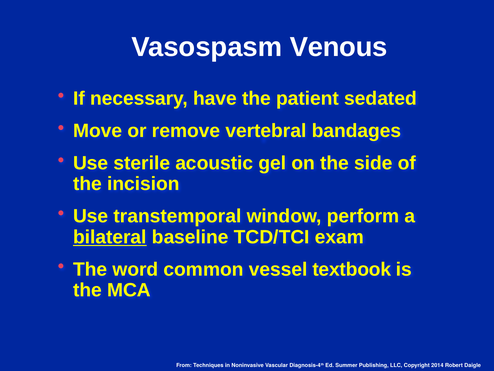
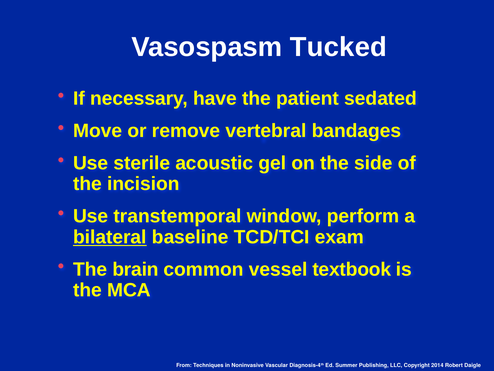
Venous: Venous -> Tucked (338, 47)
word: word -> brain (136, 269)
